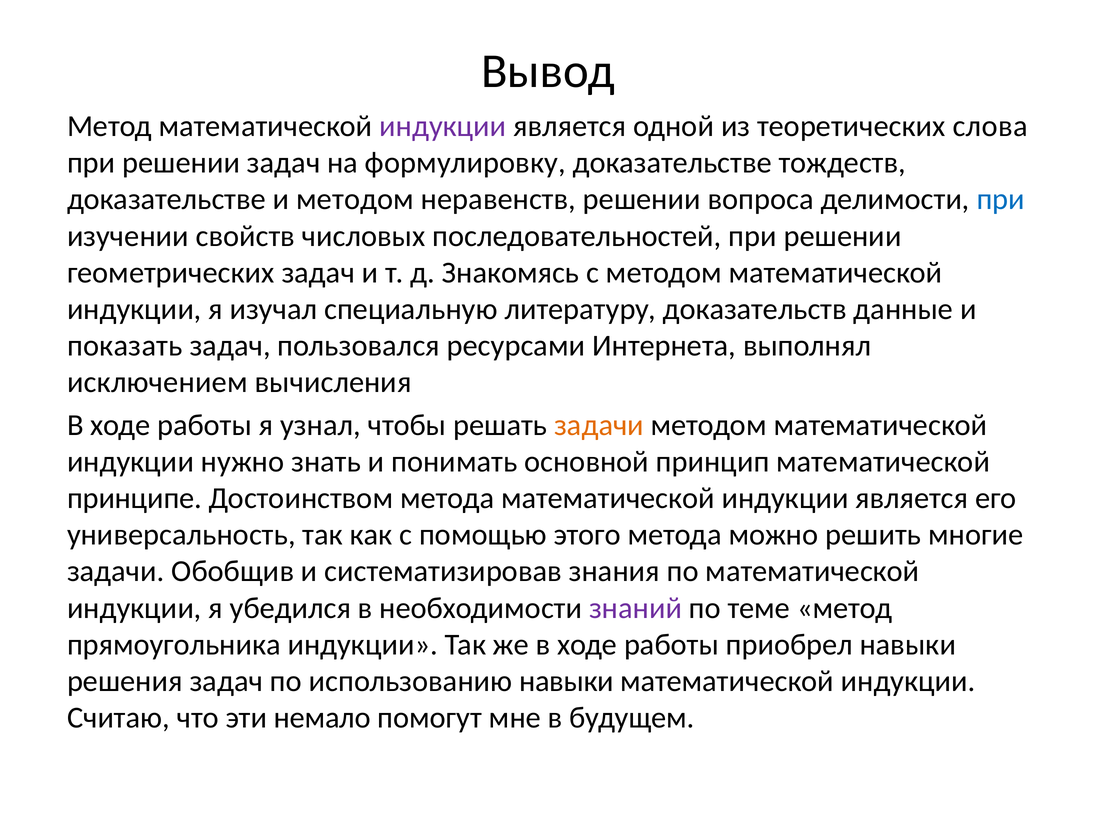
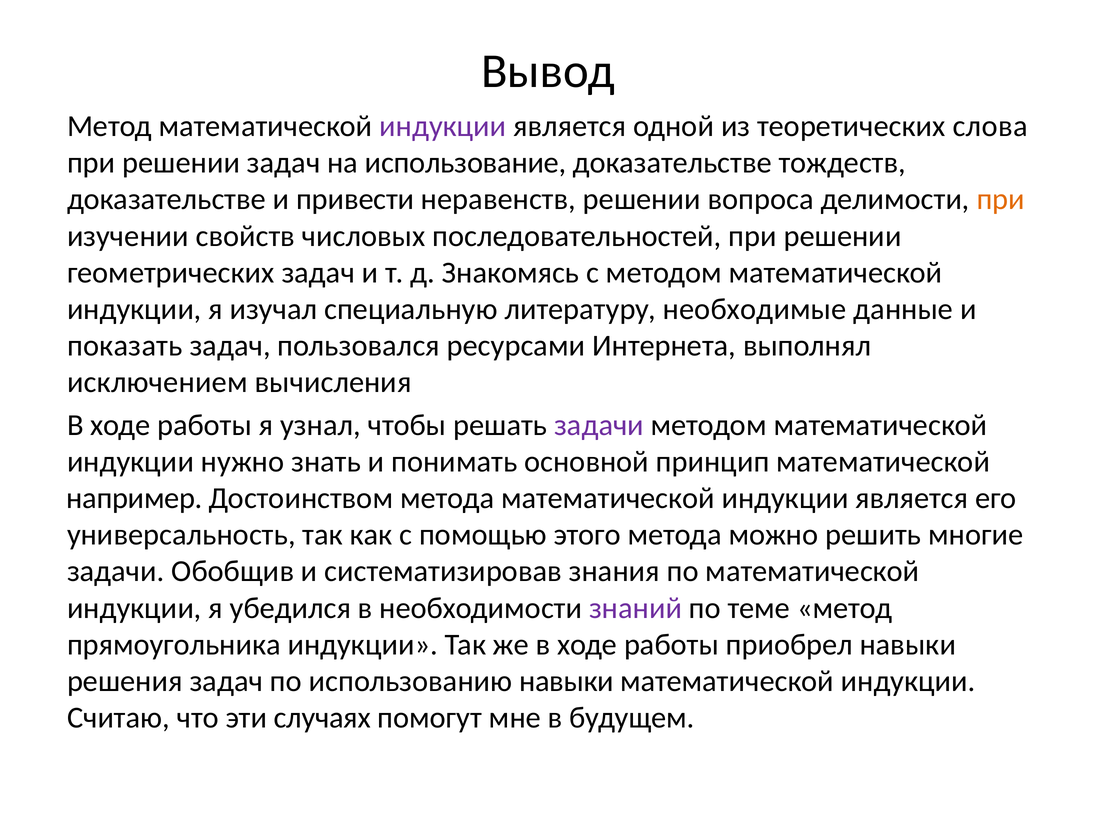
формулировку: формулировку -> использование (466, 163)
и методом: методом -> привести (355, 199)
при colour: blue -> orange (1001, 199)
доказательств: доказательств -> необходимые (755, 309)
задачи colour: orange -> purple (599, 425)
принципе: принципе -> например (134, 498)
немало: немало -> случаях (322, 718)
